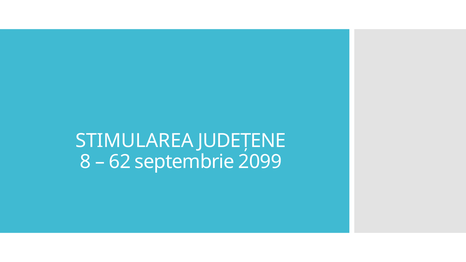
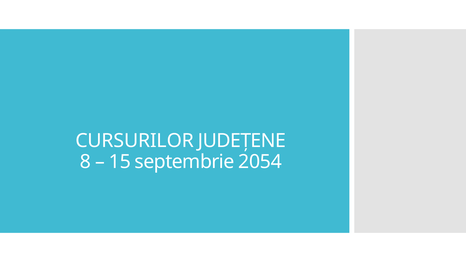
STIMULAREA: STIMULAREA -> CURSURILOR (135, 141)
62: 62 -> 15 (120, 162)
2099: 2099 -> 2054 (260, 162)
